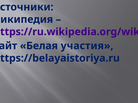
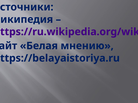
участия: участия -> мнению (87, 46)
